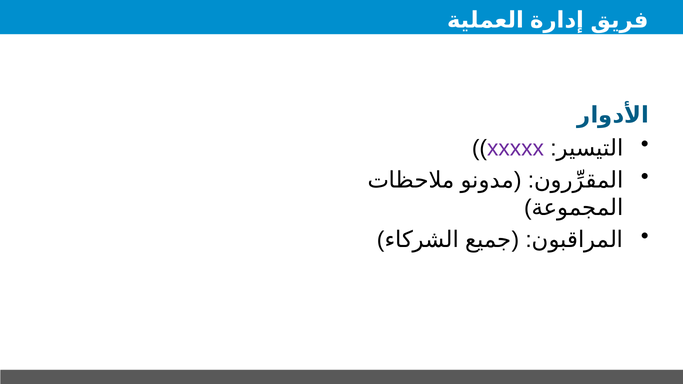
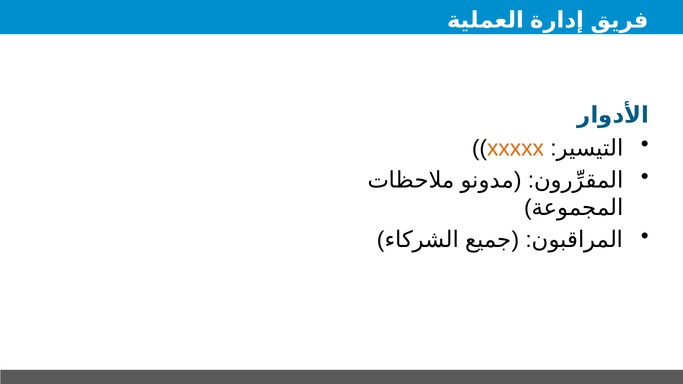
xxxxx colour: purple -> orange (516, 148)
